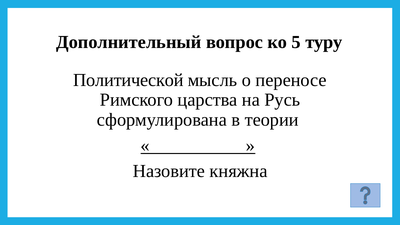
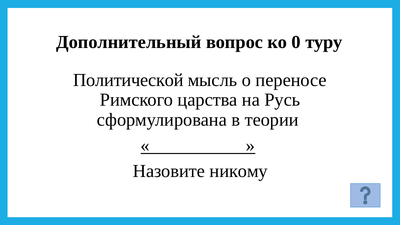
5: 5 -> 0 (296, 42)
княжна: княжна -> никому (239, 171)
